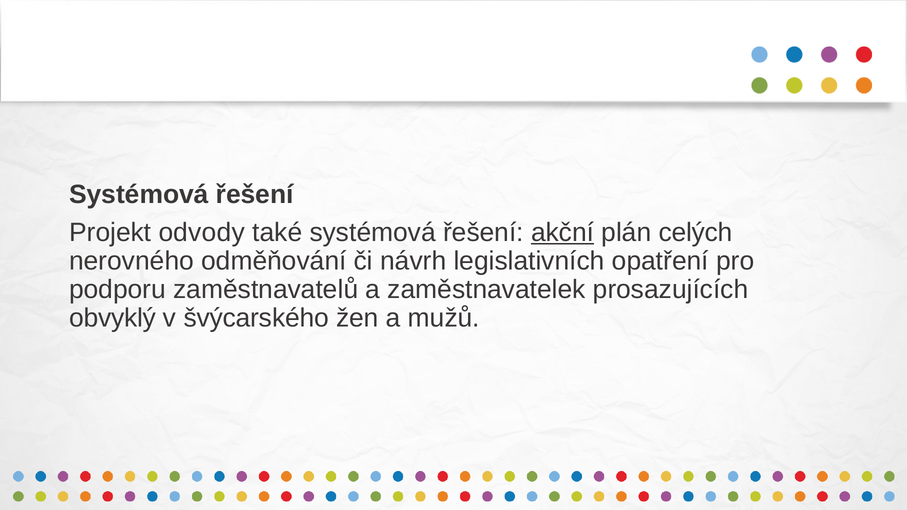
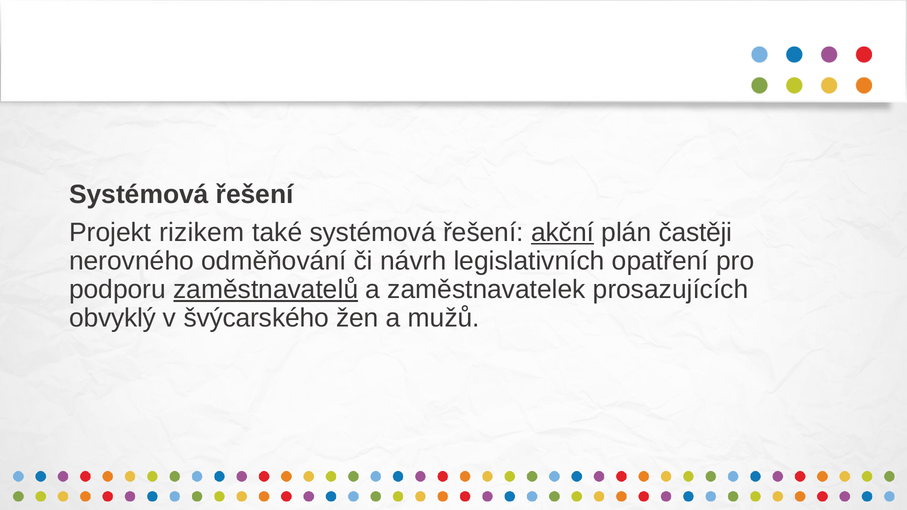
odvody: odvody -> rizikem (202, 233)
celých: celých -> častěji (695, 233)
zaměstnavatelů underline: none -> present (266, 290)
